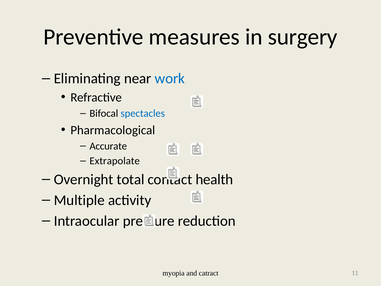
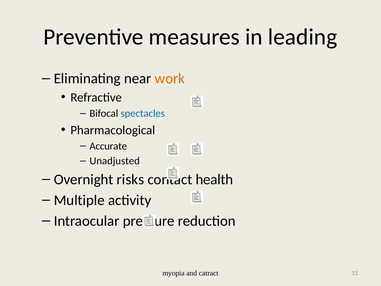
surgery: surgery -> leading (303, 37)
work colour: blue -> orange (170, 78)
Extrapolate: Extrapolate -> Unadjusted (115, 161)
total: total -> risks (130, 179)
